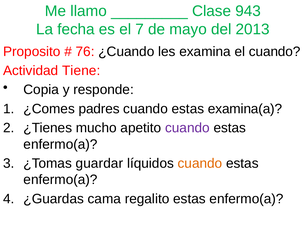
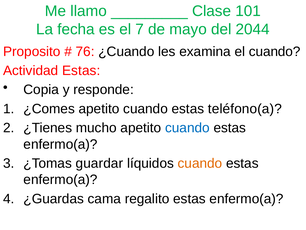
943: 943 -> 101 (248, 11)
2013: 2013 -> 2044 (253, 29)
Actividad Tiene: Tiene -> Estas (81, 70)
¿Comes padres: padres -> apetito (99, 109)
examina(a: examina(a -> teléfono(a (245, 109)
cuando colour: purple -> blue (187, 128)
